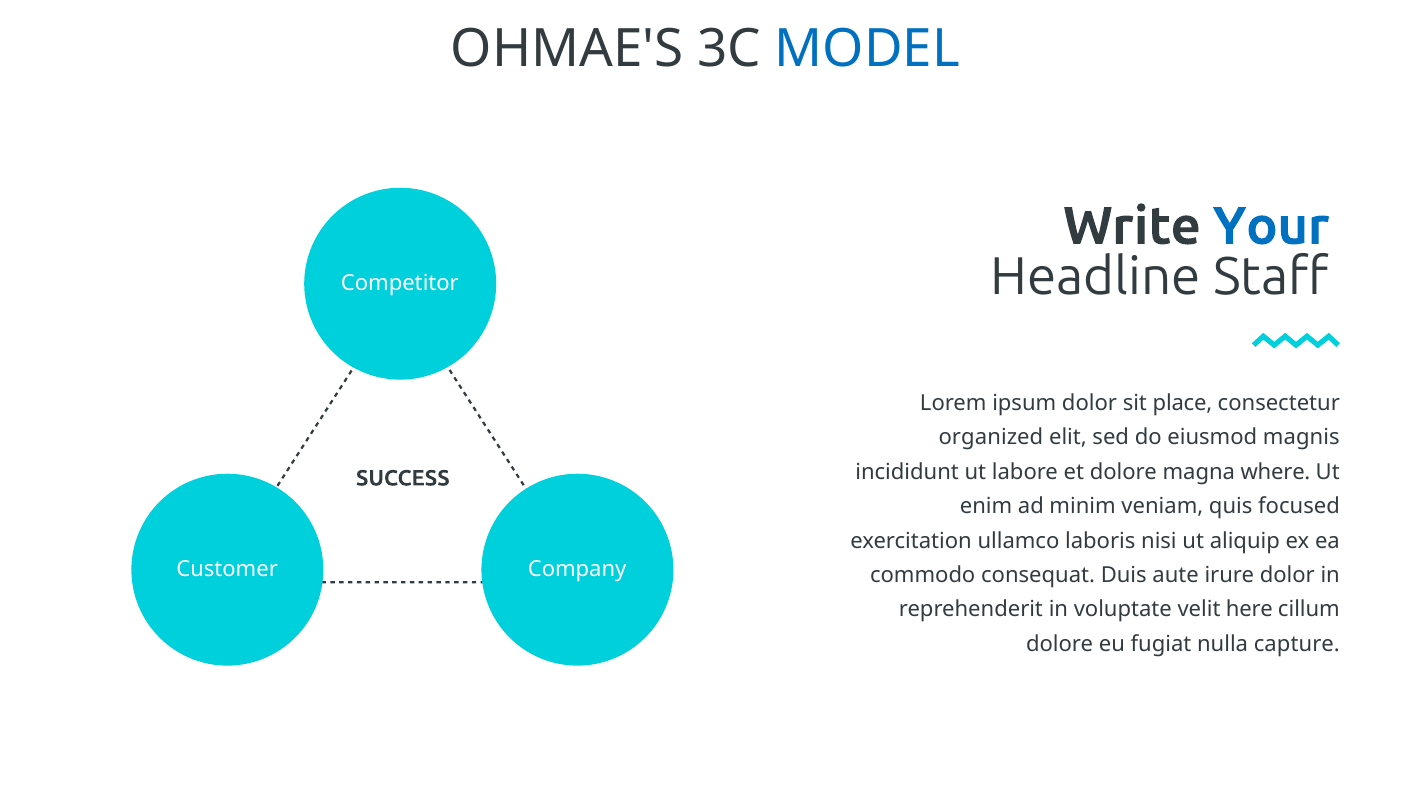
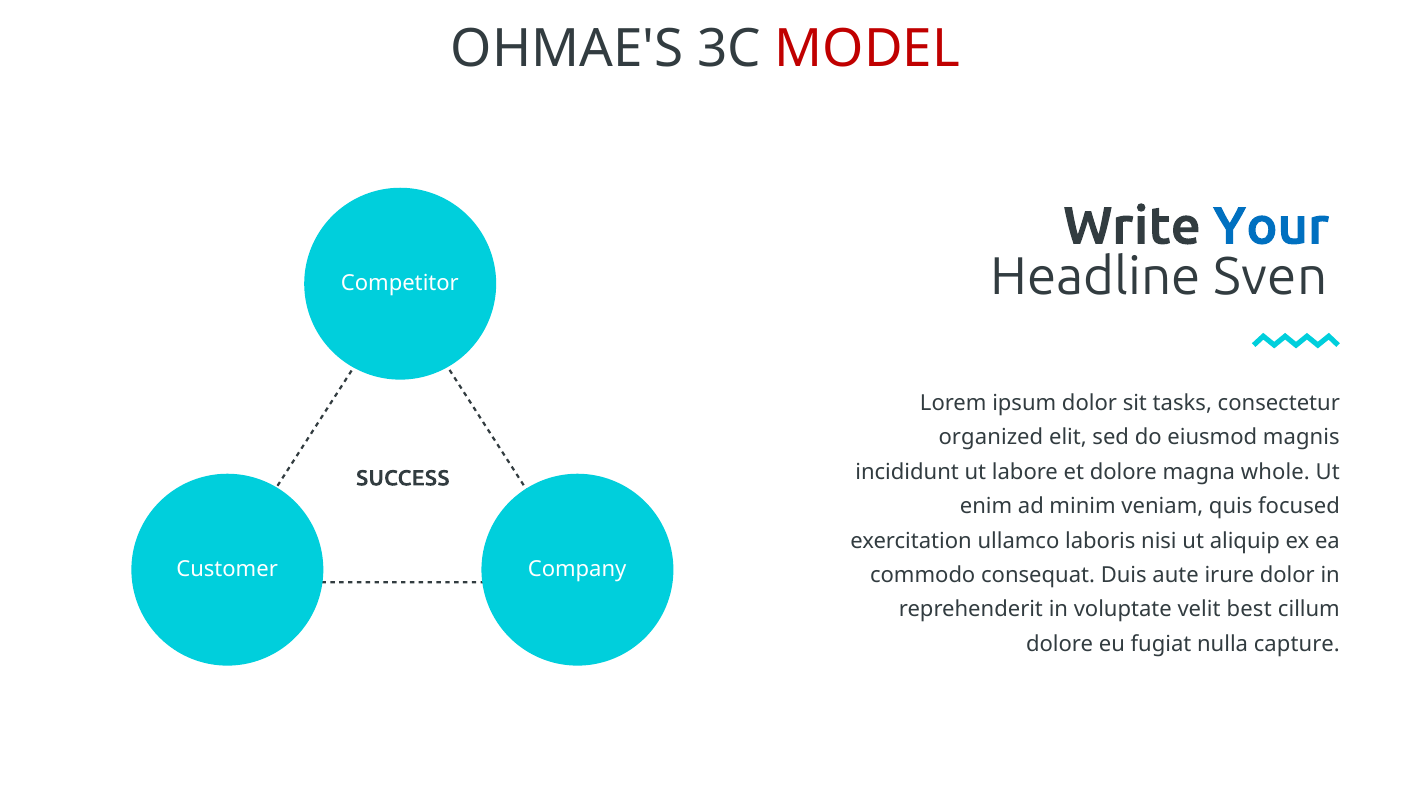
MODEL colour: blue -> red (868, 49)
Staff: Staff -> Sven (1270, 277)
place: place -> tasks (1182, 403)
where: where -> whole (1275, 472)
here: here -> best (1249, 610)
